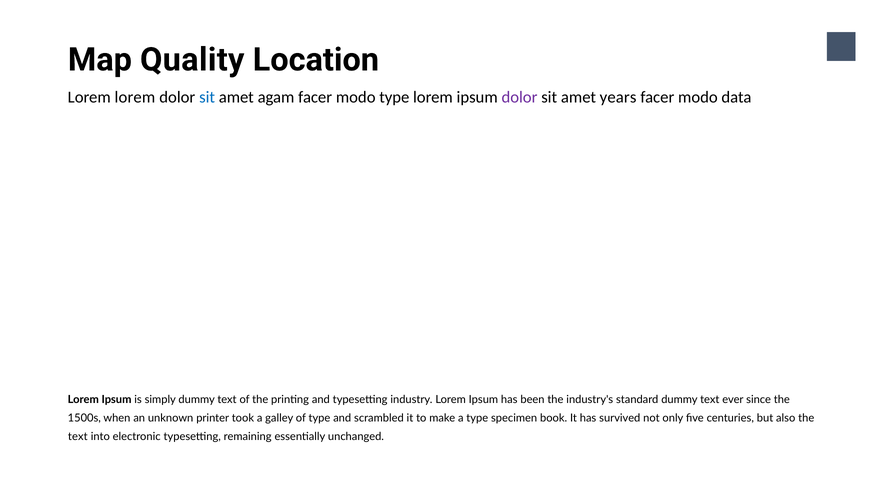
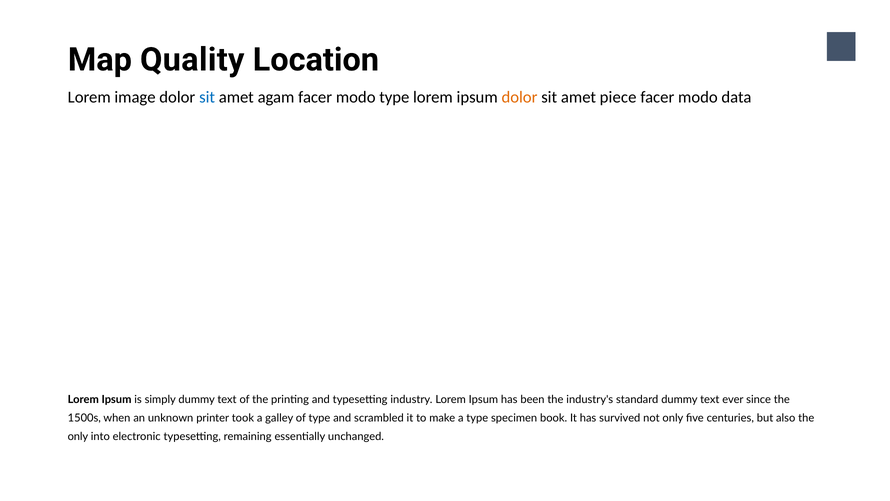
Lorem lorem: lorem -> image (135, 97)
dolor colour: purple -> orange (519, 97)
years: years -> piece (618, 97)
text: text -> only (78, 436)
